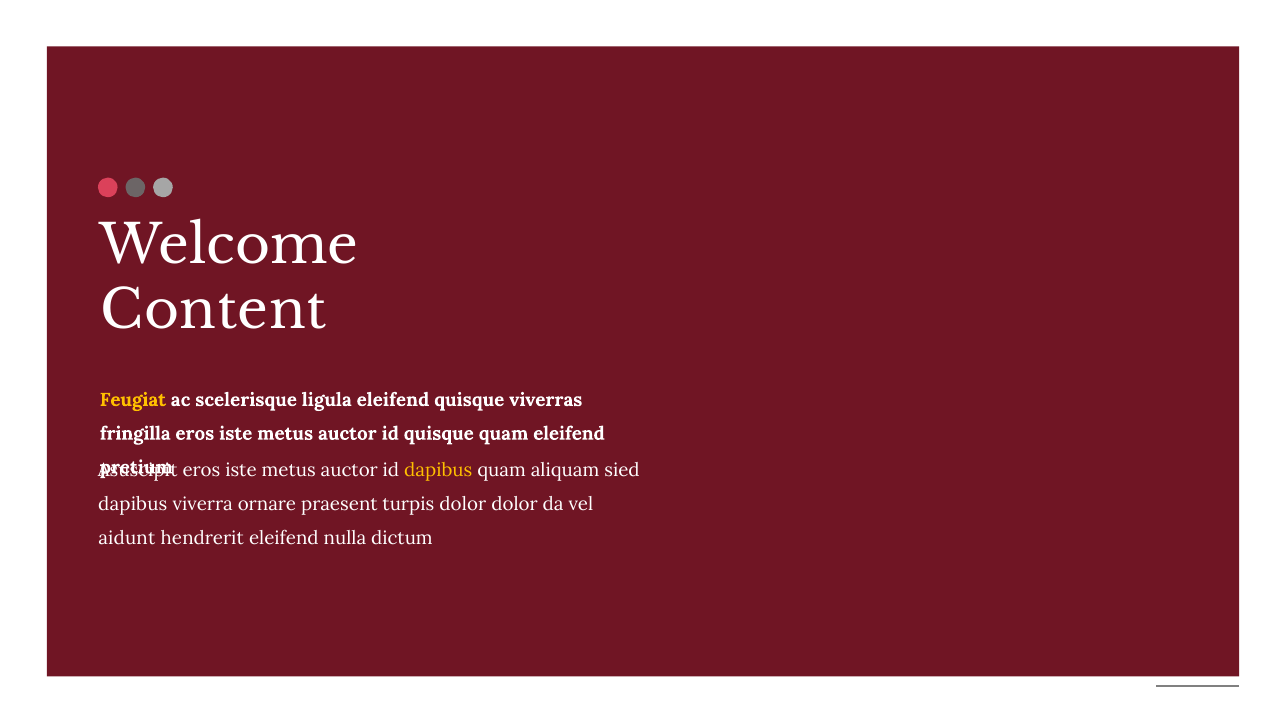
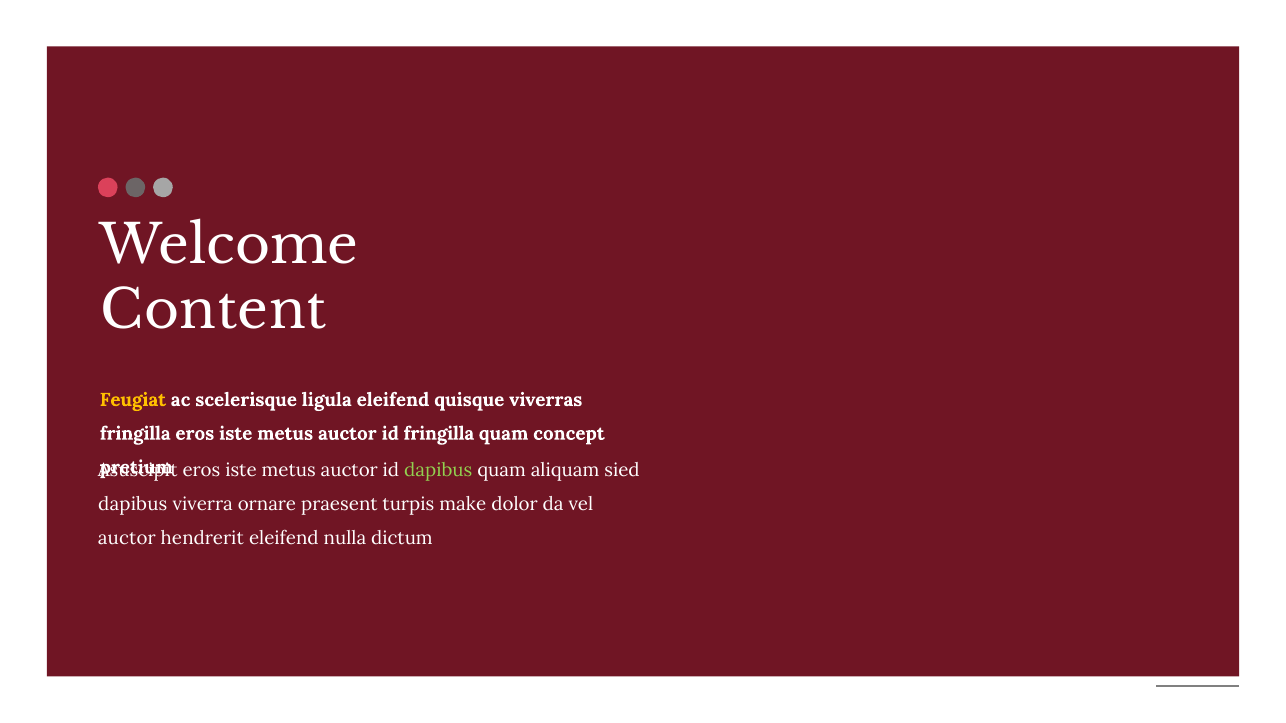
id quisque: quisque -> fringilla (439, 434)
quam eleifend: eleifend -> concept (569, 434)
dapibus colour: yellow -> light green (438, 471)
turpis dolor: dolor -> make (463, 505)
aidunt: aidunt -> auctor (127, 538)
